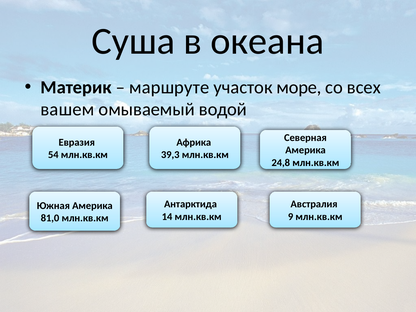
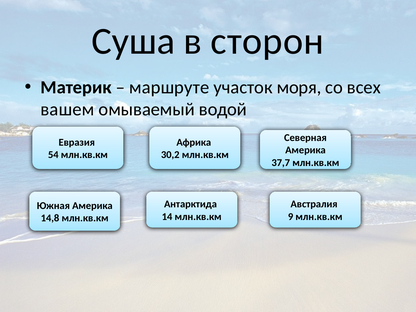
океана: океана -> сторон (267, 41)
море: море -> моря (299, 87)
39,3: 39,3 -> 30,2 (170, 155)
24,8: 24,8 -> 37,7 (281, 163)
81,0: 81,0 -> 14,8 (50, 218)
